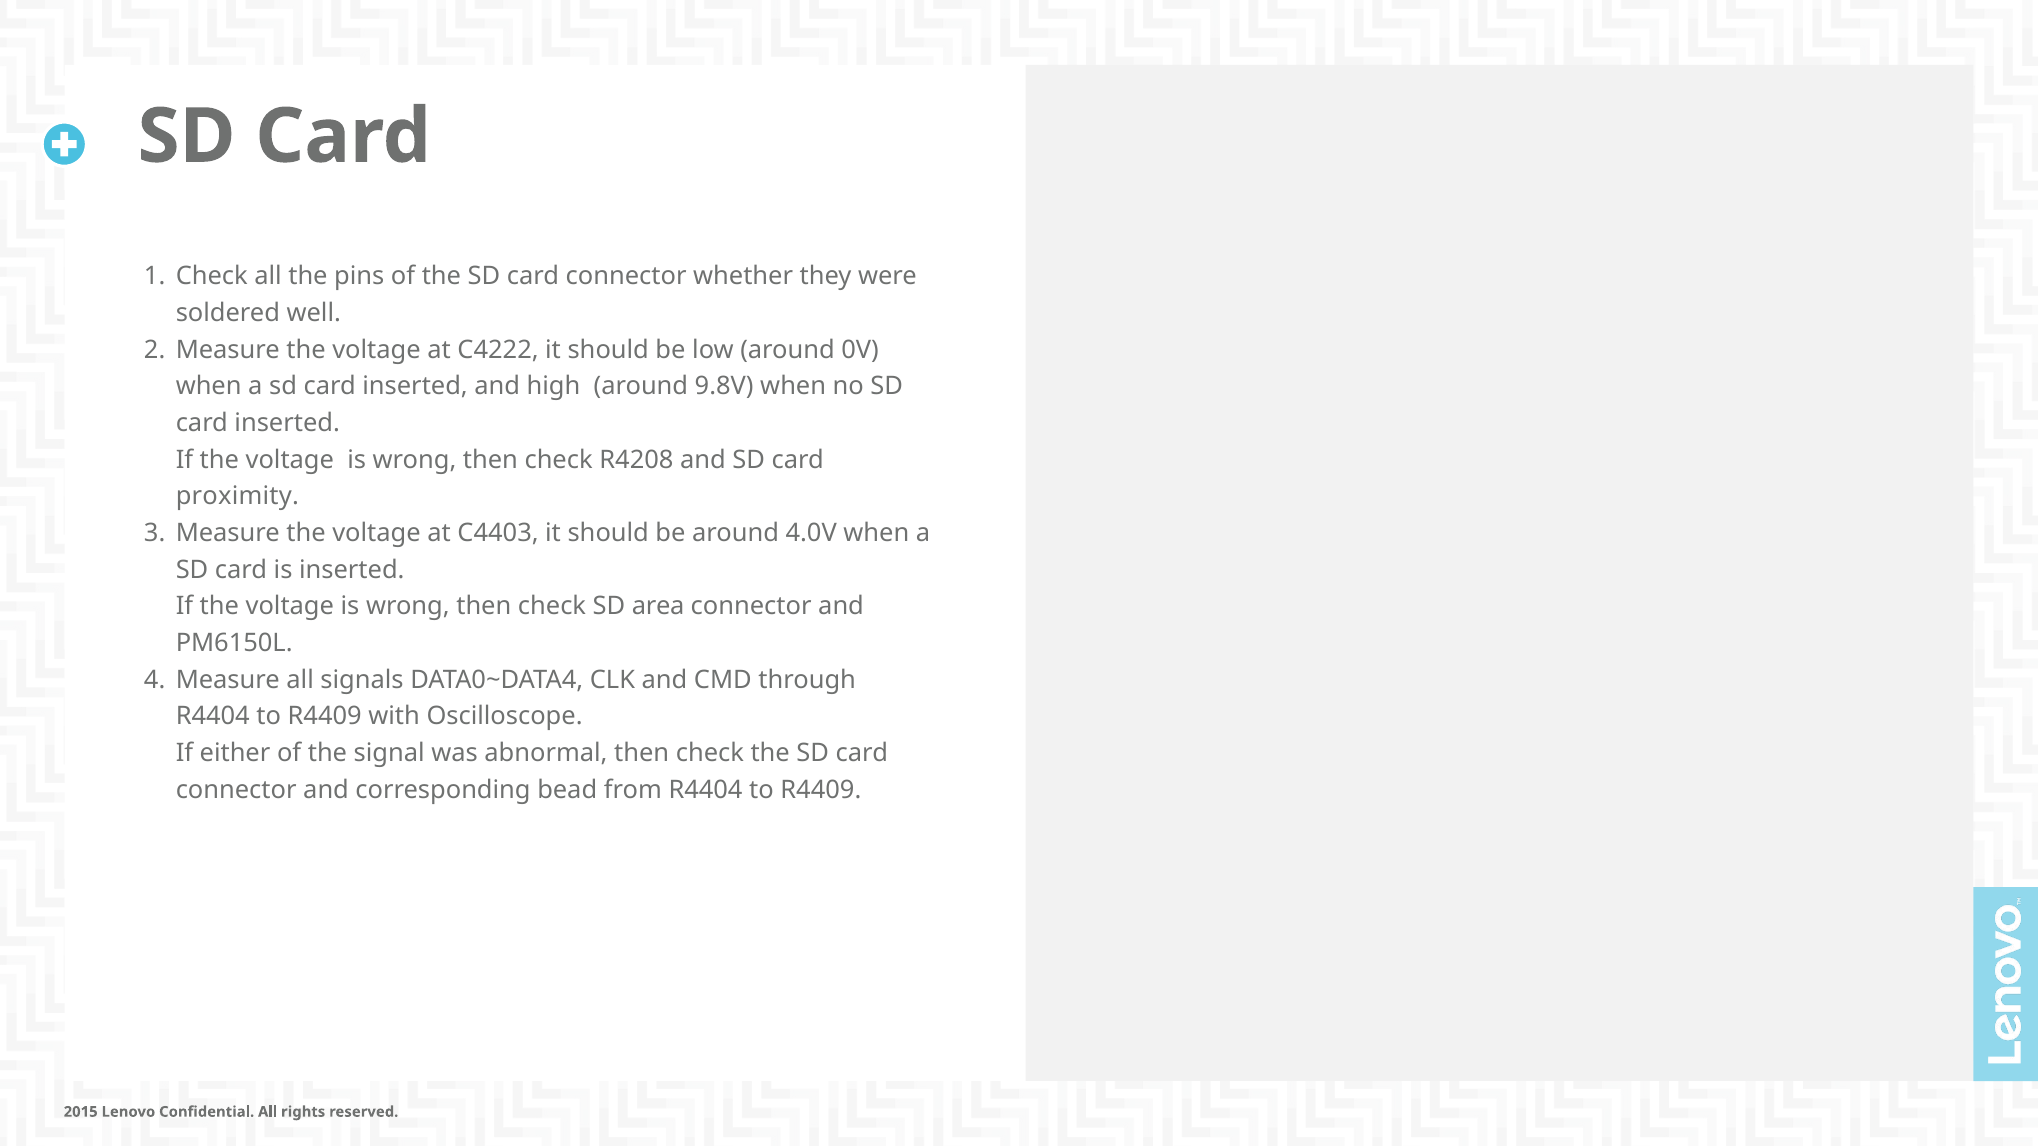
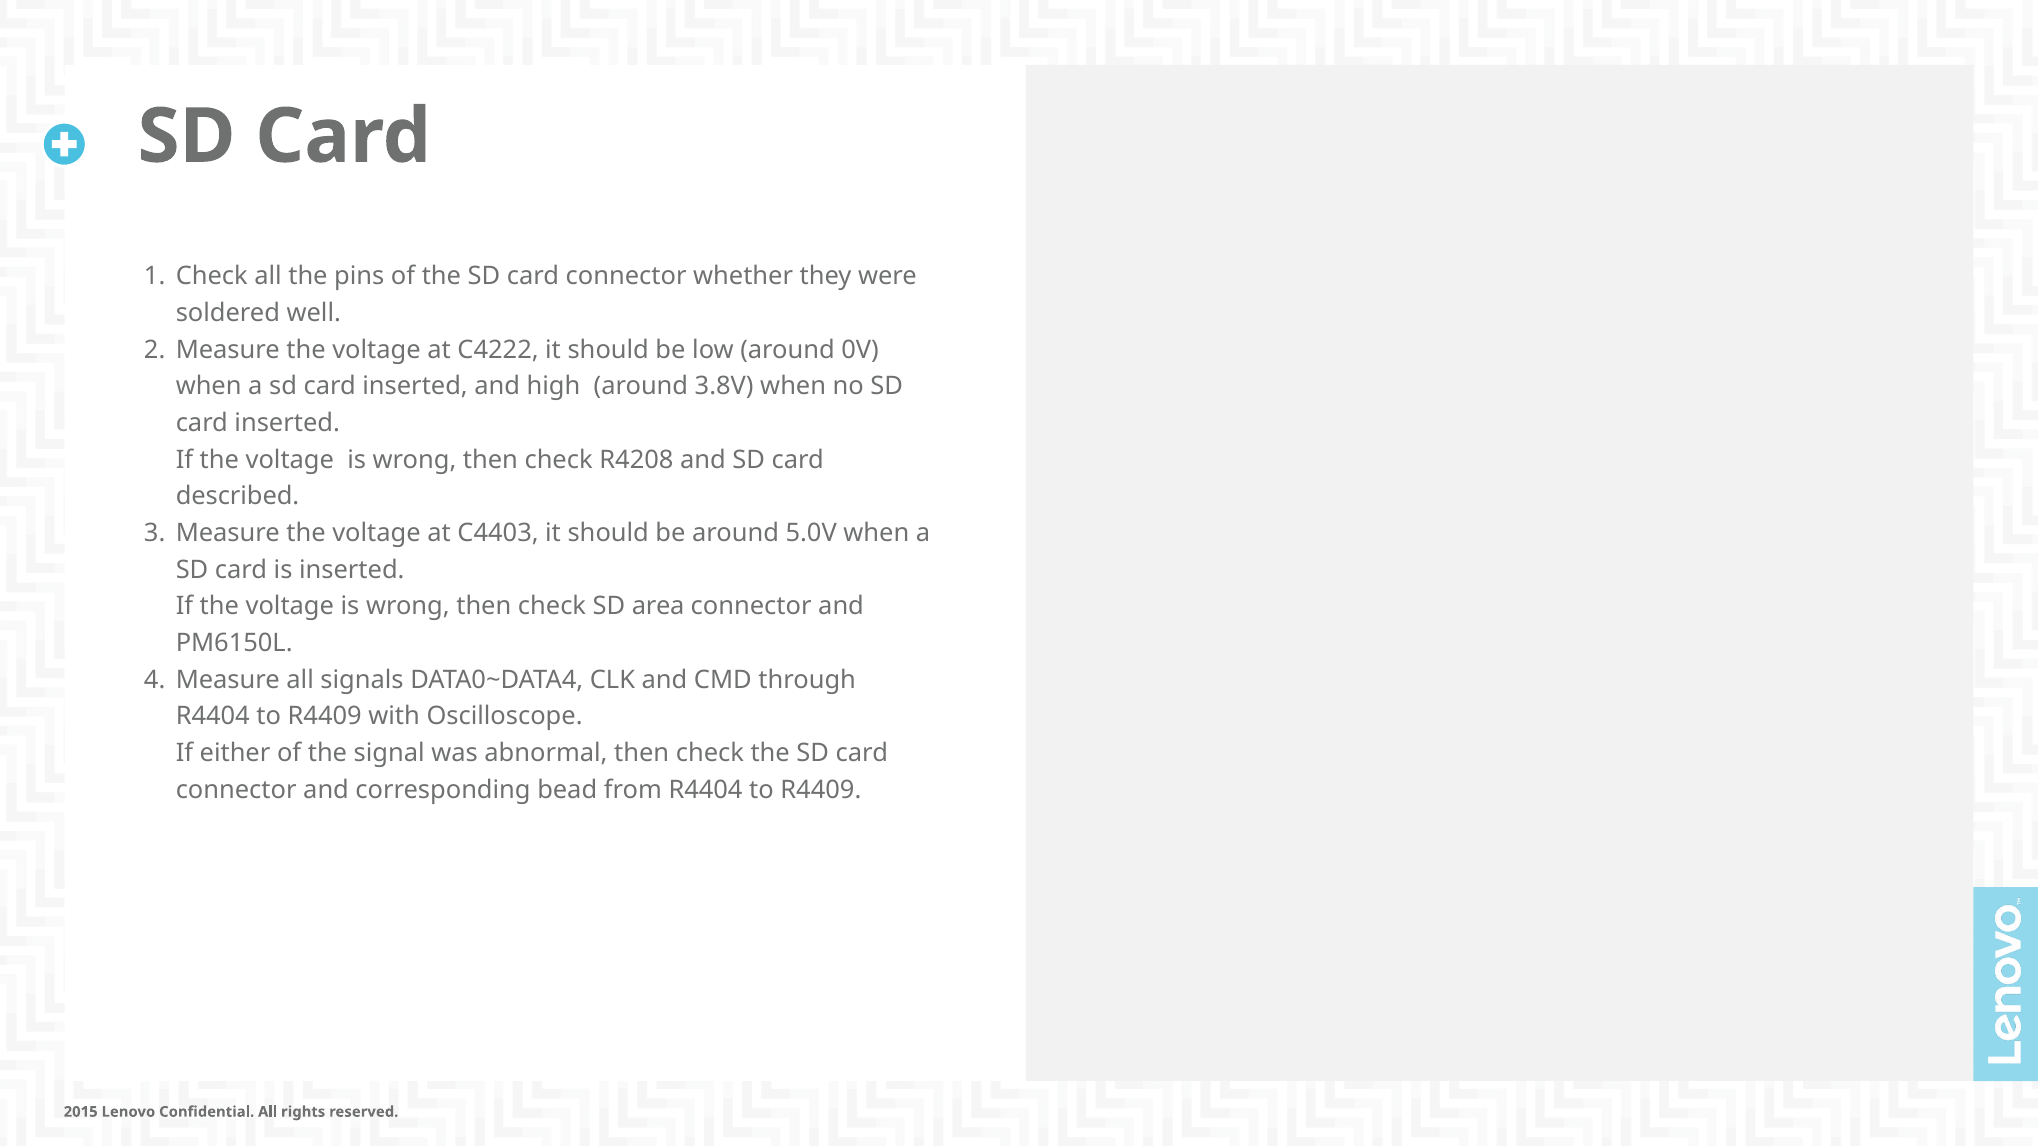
9.8V: 9.8V -> 3.8V (724, 387)
proximity: proximity -> described (238, 497)
4.0V: 4.0V -> 5.0V (811, 533)
